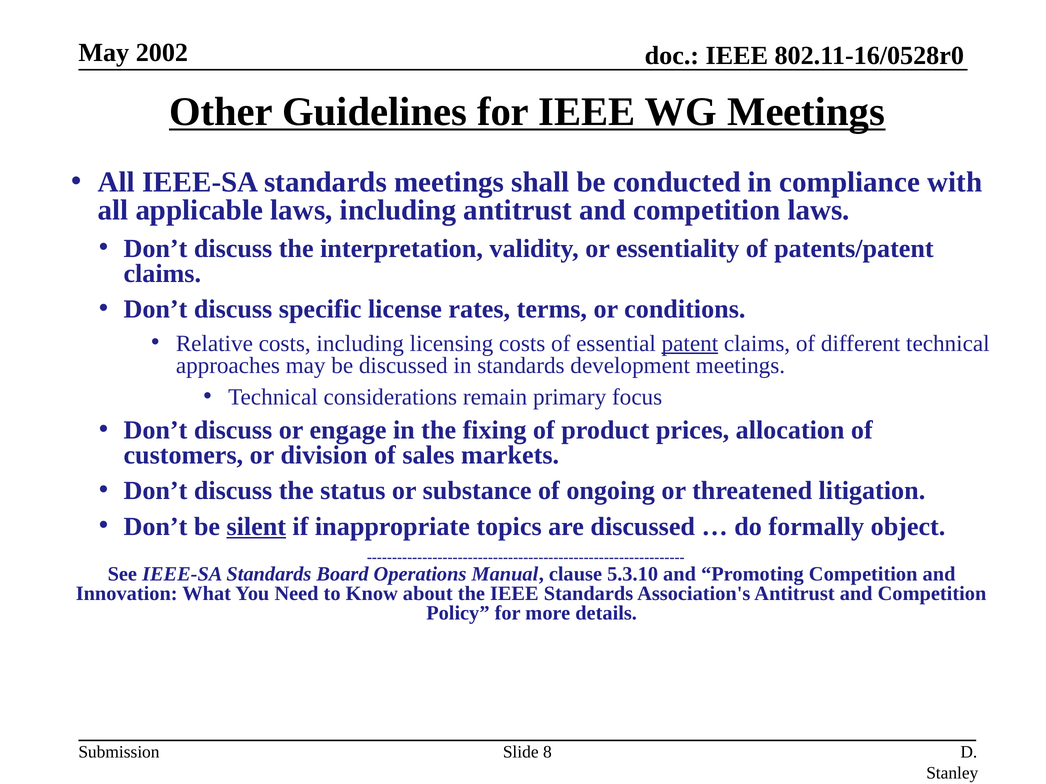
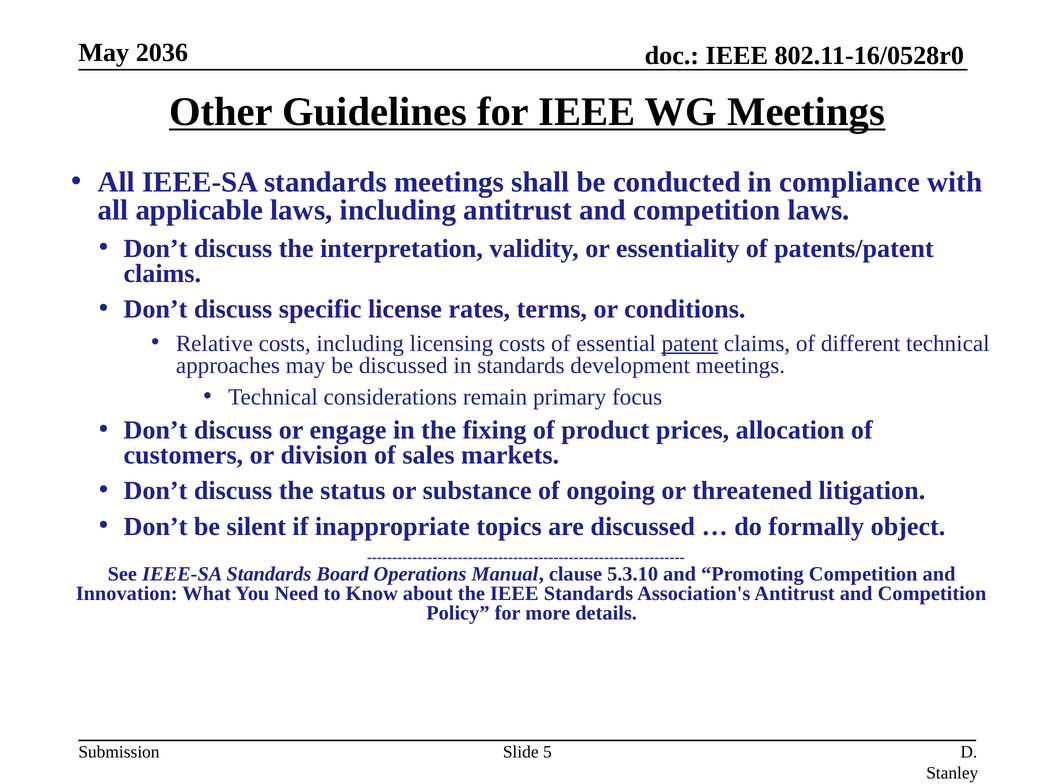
2002: 2002 -> 2036 (162, 53)
silent underline: present -> none (256, 527)
8: 8 -> 5 (547, 752)
